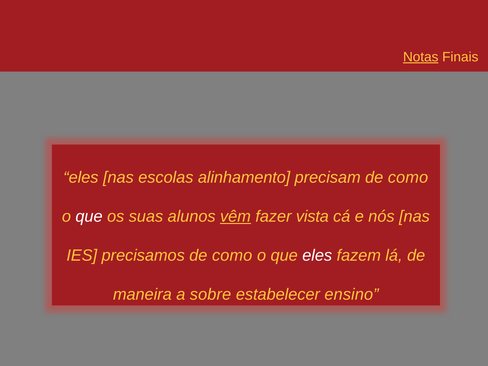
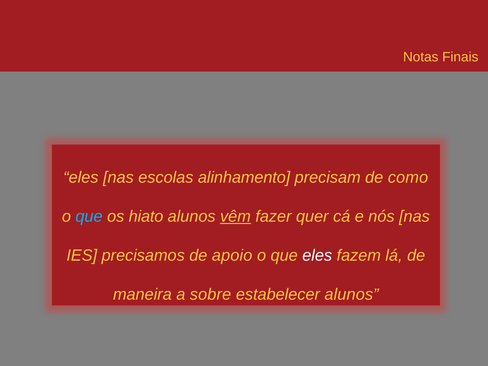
Notas underline: present -> none (421, 57)
que colour: white -> light blue (89, 216)
suas: suas -> hiato (146, 216)
vista: vista -> quer (312, 216)
precisamos de como: como -> apoio (232, 255)
estabelecer ensino: ensino -> alunos (352, 294)
